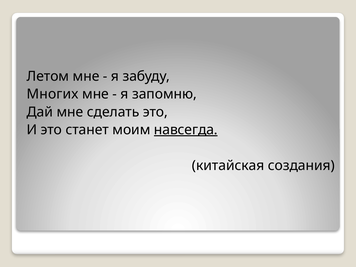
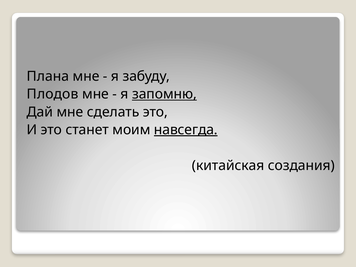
Летом: Летом -> Плана (48, 76)
Многих: Многих -> Плодов (53, 94)
запомню underline: none -> present (164, 94)
